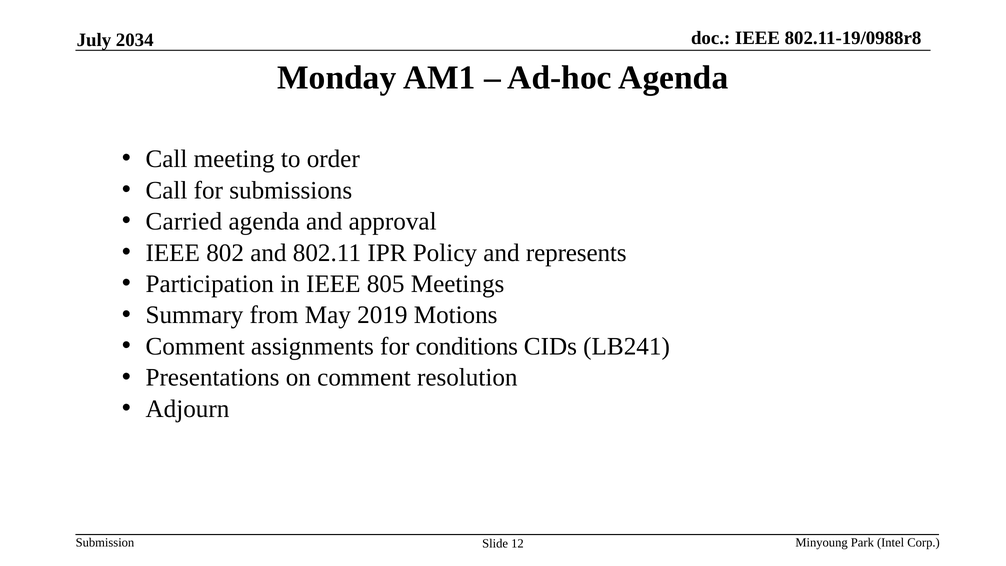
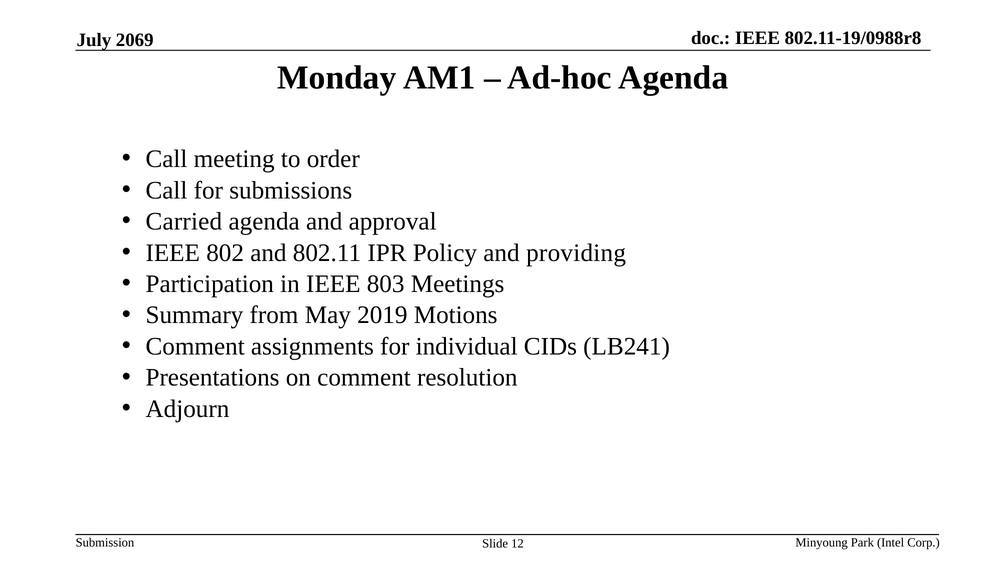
2034: 2034 -> 2069 (135, 40)
represents: represents -> providing (576, 253)
805: 805 -> 803 (386, 284)
conditions: conditions -> individual (467, 346)
